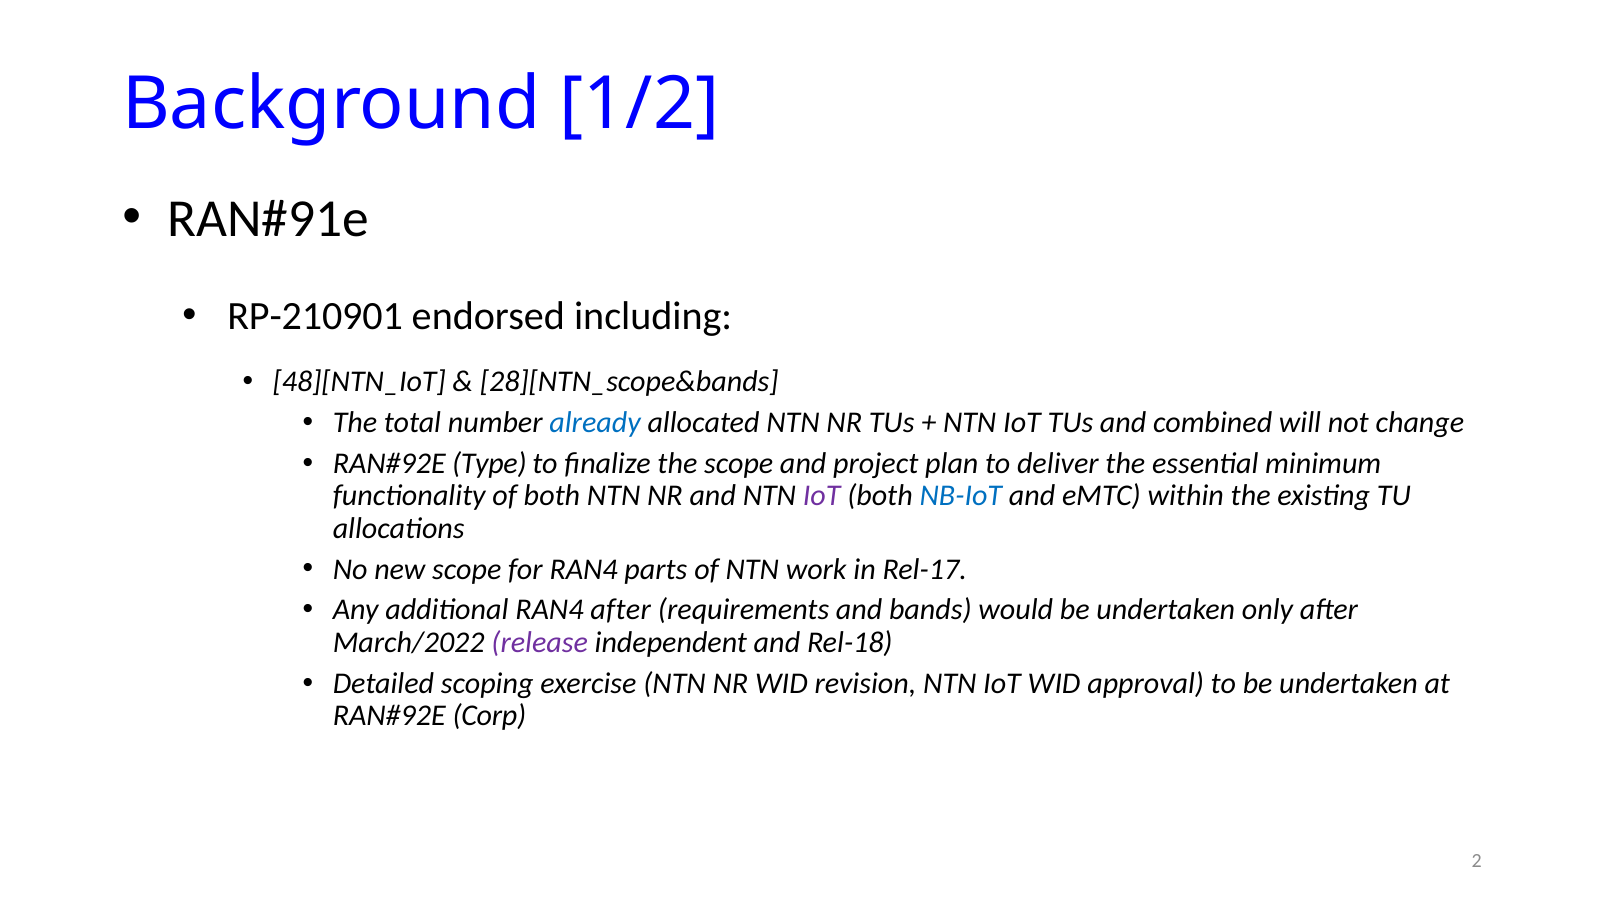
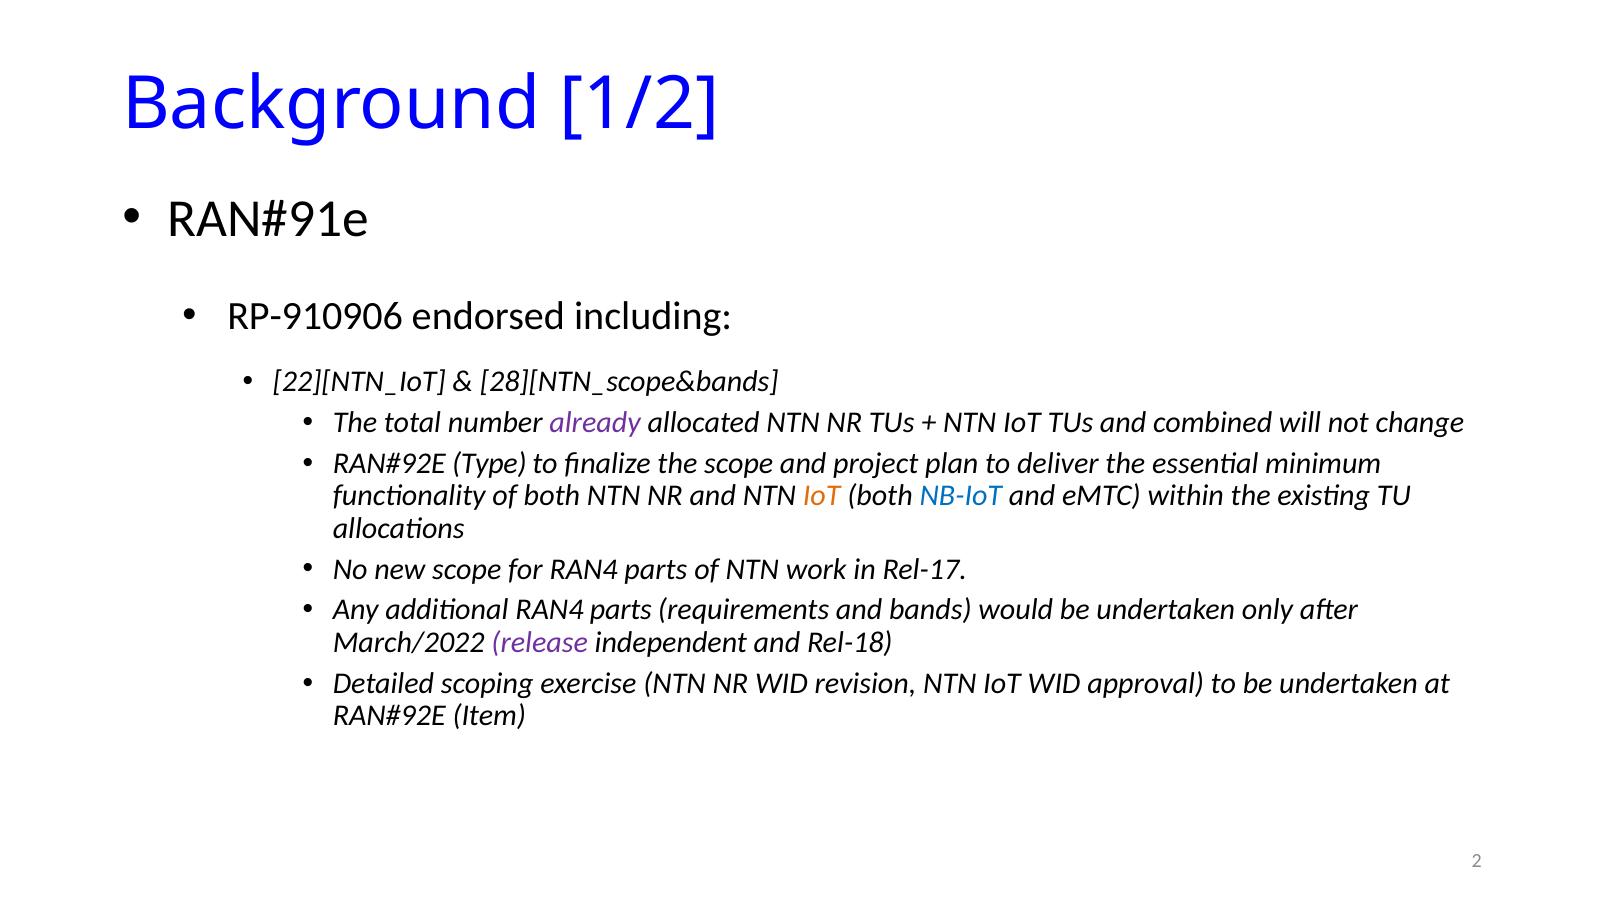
RP-210901: RP-210901 -> RP-910906 (315, 316)
48][NTN_IoT: 48][NTN_IoT -> 22][NTN_IoT (359, 382)
already colour: blue -> purple (595, 423)
IoT colour: purple -> orange (822, 496)
additional RAN4 after: after -> parts (621, 610)
Corp: Corp -> Item (489, 716)
